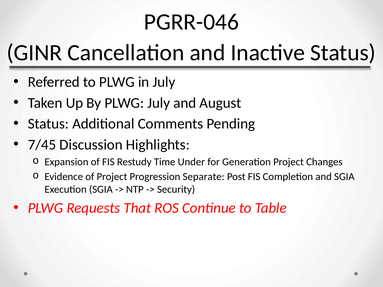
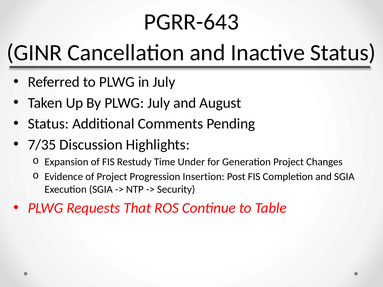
PGRR-046: PGRR-046 -> PGRR-643 (191, 22)
7/45: 7/45 -> 7/35 (42, 145)
Separate: Separate -> Insertion (204, 177)
